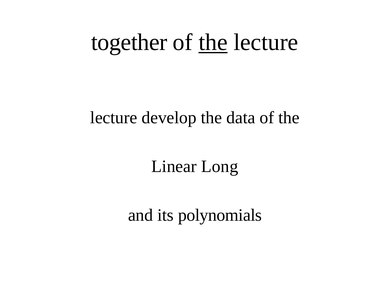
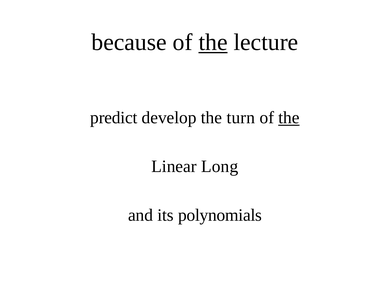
together: together -> because (129, 42)
lecture: lecture -> predict (114, 118)
data: data -> turn (241, 118)
the underline: none -> present (289, 118)
